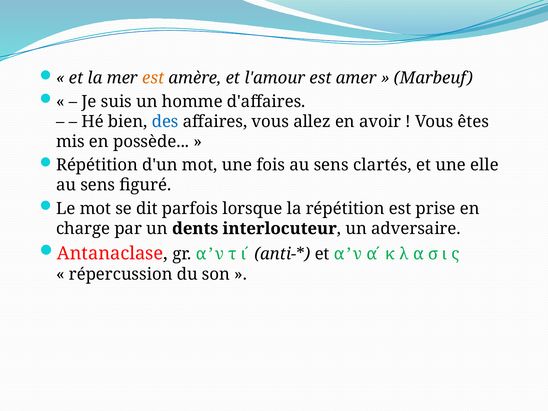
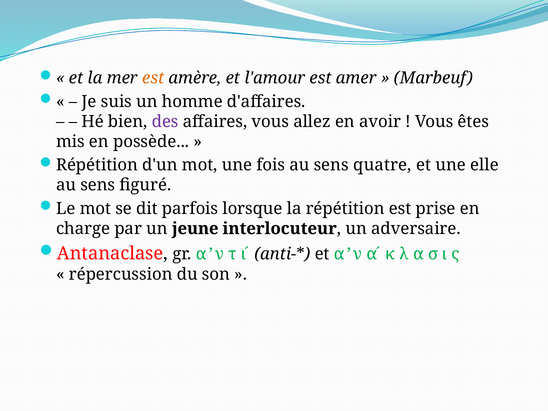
des colour: blue -> purple (165, 122)
clartés: clartés -> quatre (382, 165)
dents: dents -> jeune (195, 229)
